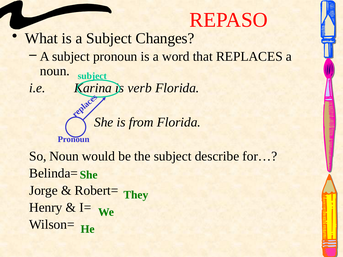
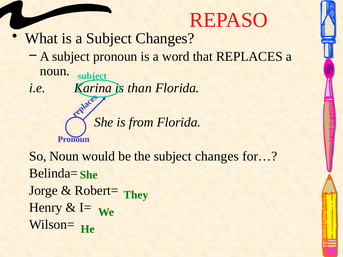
verb: verb -> than (140, 88)
the subject describe: describe -> changes (217, 156)
